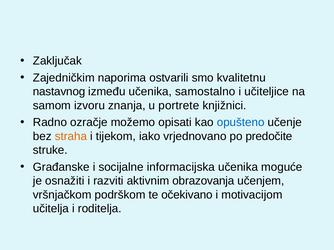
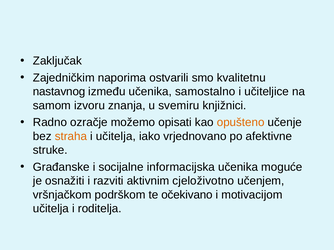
portrete: portrete -> svemiru (179, 106)
opušteno colour: blue -> orange (241, 123)
i tijekom: tijekom -> učitelja (116, 137)
predočite: predočite -> afektivne (269, 137)
obrazovanja: obrazovanja -> cjeloživotno (203, 181)
